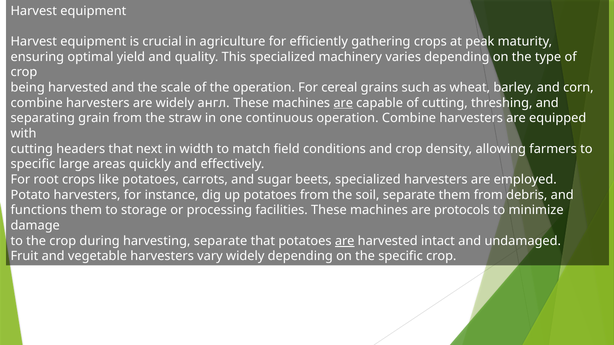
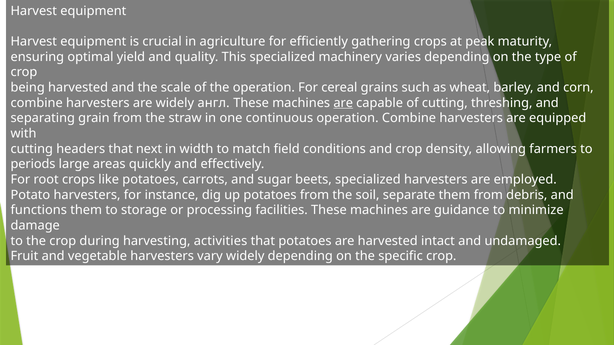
specific: specific -> periods (33, 164)
protocols: protocols -> guidance (462, 210)
harvesting separate: separate -> activities (221, 241)
are underline: present -> none (345, 241)
